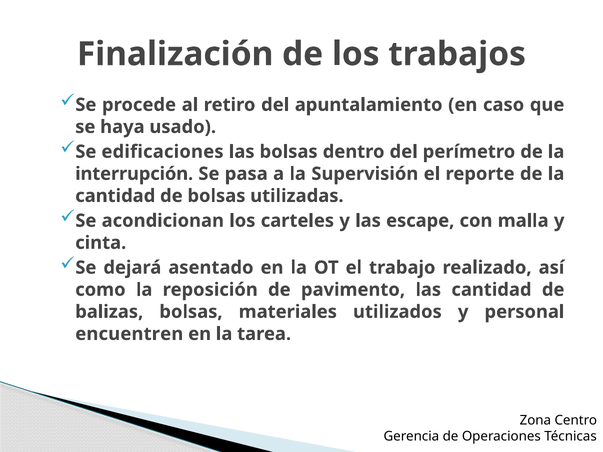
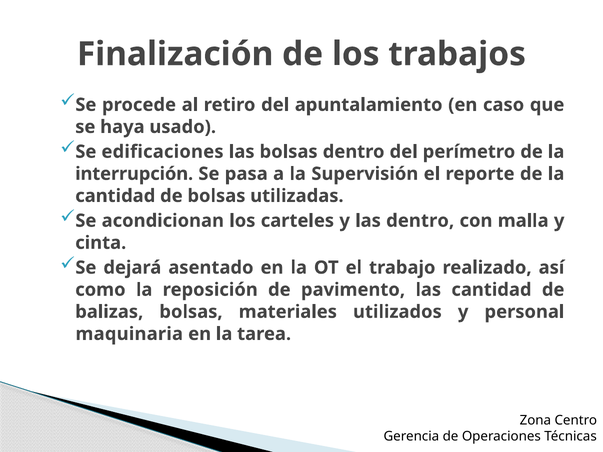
las escape: escape -> dentro (420, 221)
encuentren: encuentren -> maquinaria (129, 334)
